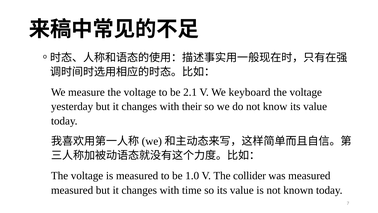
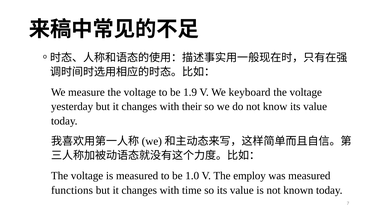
2.1: 2.1 -> 1.9 (190, 92)
collider: collider -> employ (250, 176)
measured: measured -> functions (72, 190)
